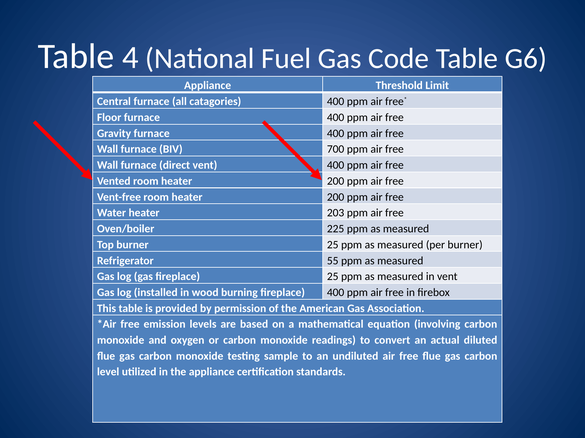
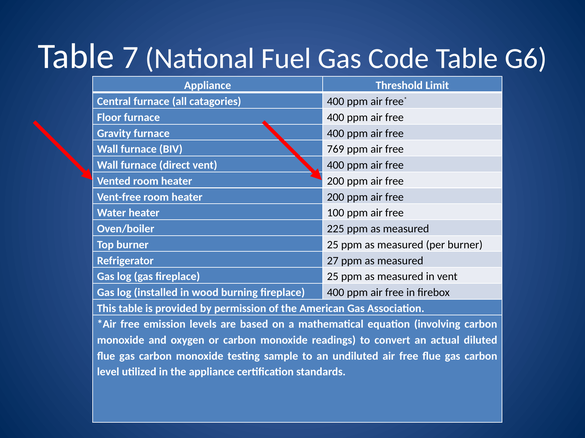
4: 4 -> 7 (131, 58)
700: 700 -> 769 (336, 149)
203: 203 -> 100 (336, 213)
55: 55 -> 27 (333, 261)
